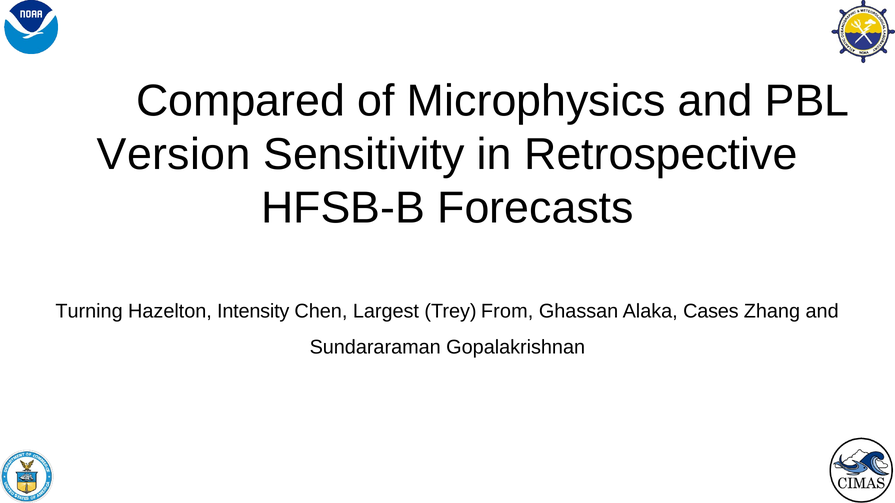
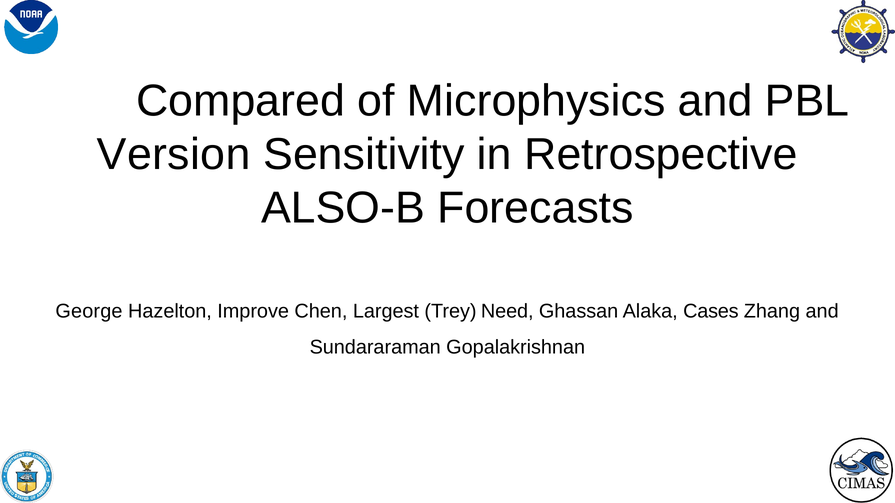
HFSB-B: HFSB-B -> ALSO-B (343, 208)
Turning: Turning -> George (89, 312)
Intensity: Intensity -> Improve (253, 312)
From: From -> Need (507, 312)
